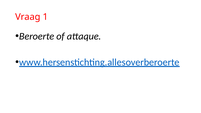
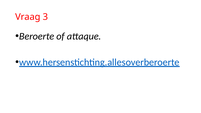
1: 1 -> 3 (45, 17)
